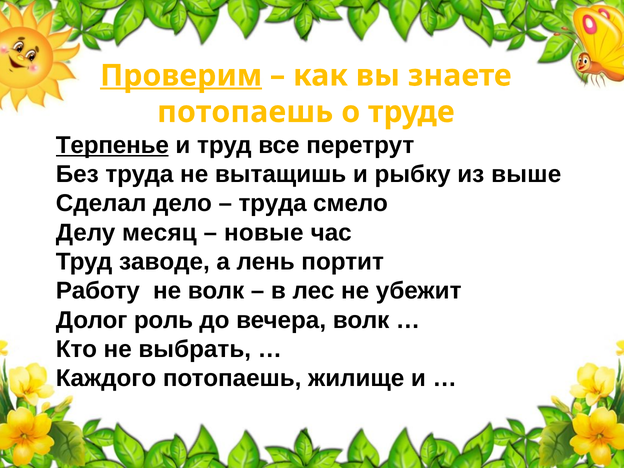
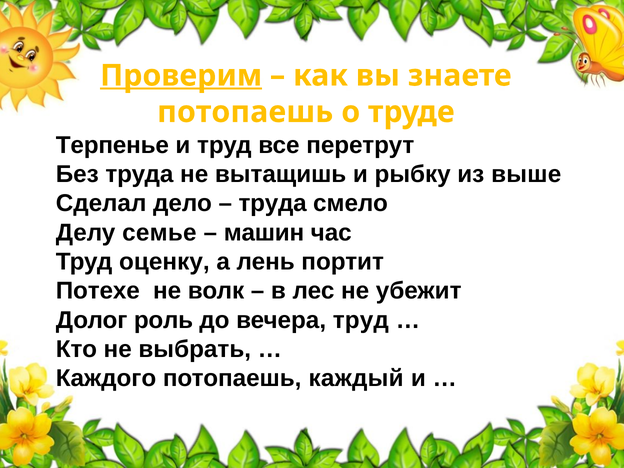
Терпенье underline: present -> none (112, 145)
месяц: месяц -> семье (159, 233)
новые: новые -> машин (264, 233)
заводе: заводе -> оценку (164, 262)
Работу: Работу -> Потехе (98, 291)
вечера волк: волк -> труд (361, 320)
жилище: жилище -> каждый (356, 378)
